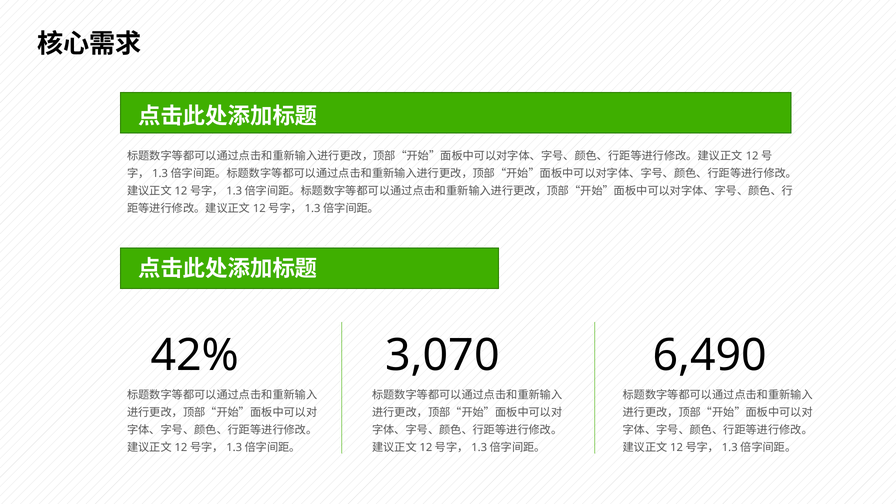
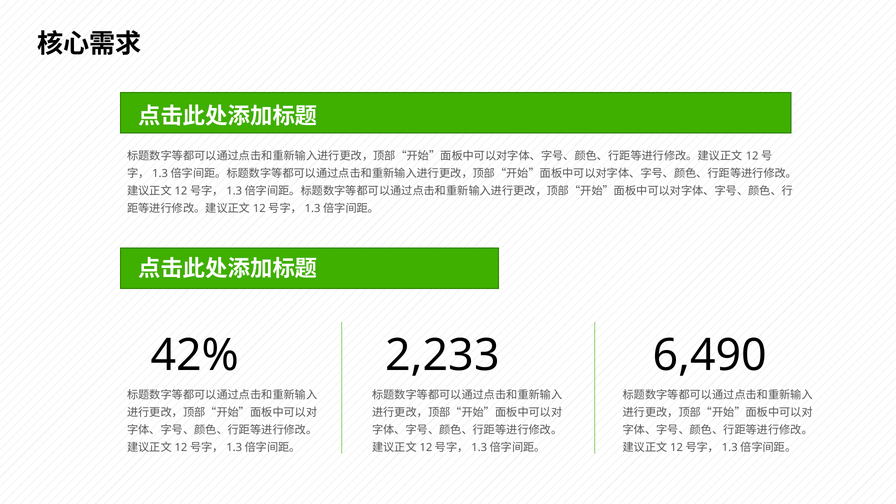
3,070: 3,070 -> 2,233 (442, 355)
